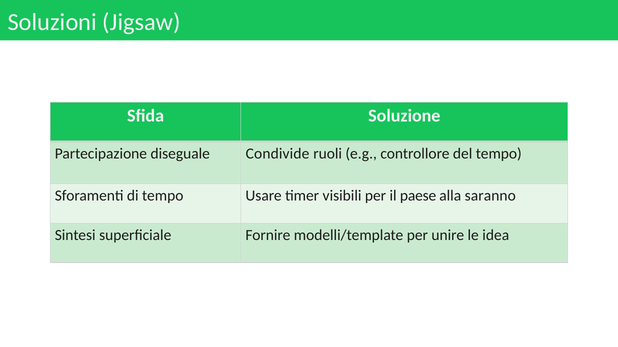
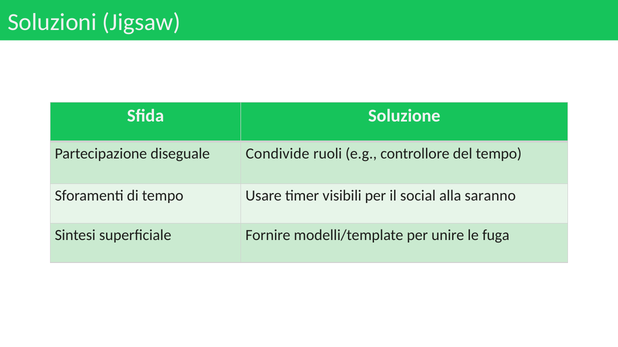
paese: paese -> social (418, 196)
idea: idea -> fuga (496, 235)
